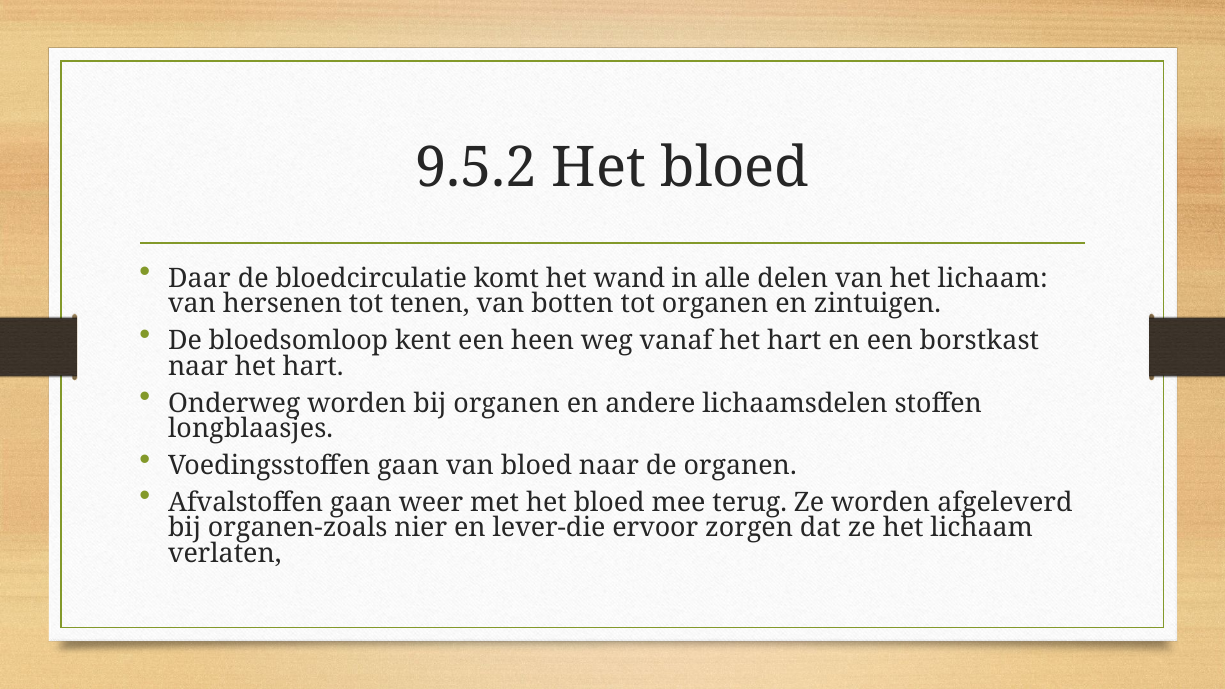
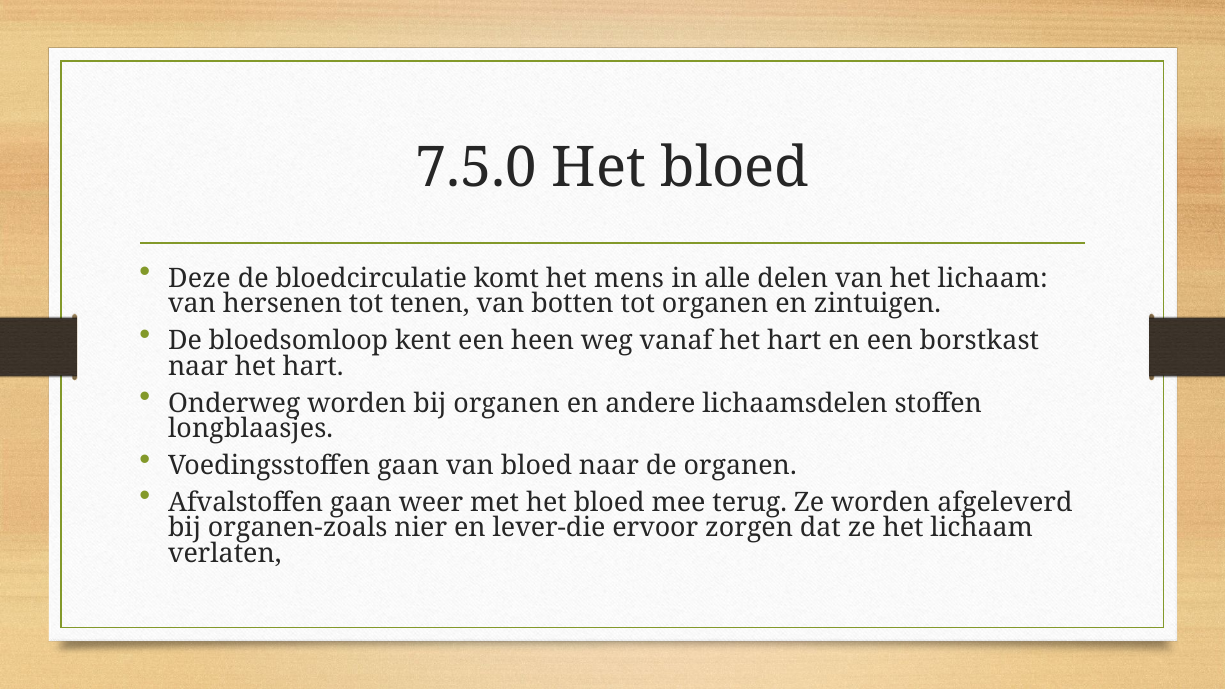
9.5.2: 9.5.2 -> 7.5.0 (476, 168)
Daar: Daar -> Deze (199, 278)
wand: wand -> mens (629, 278)
